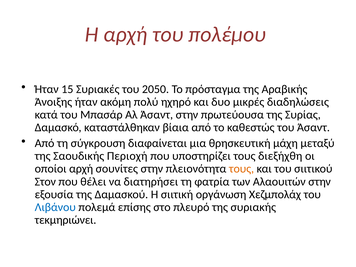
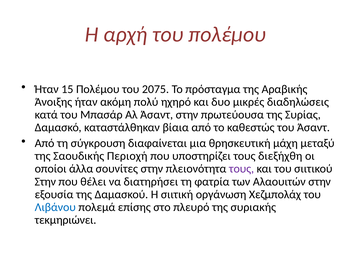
15 Συριακές: Συριακές -> Πολέμου (98, 89)
2050: 2050 -> 2075 (155, 89)
οποίοι αρχή: αρχή -> άλλα (81, 169)
τους colour: orange -> purple (242, 169)
Στον: Στον -> Στην (45, 182)
